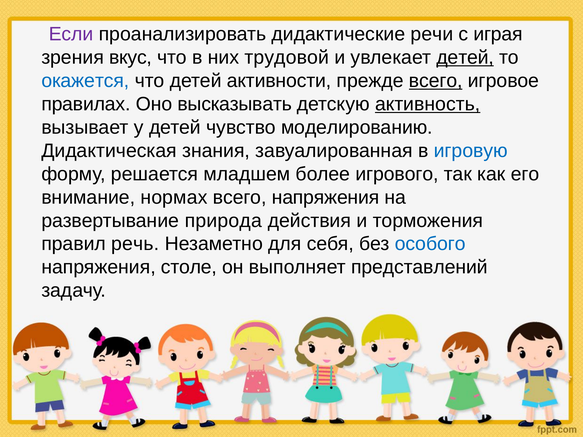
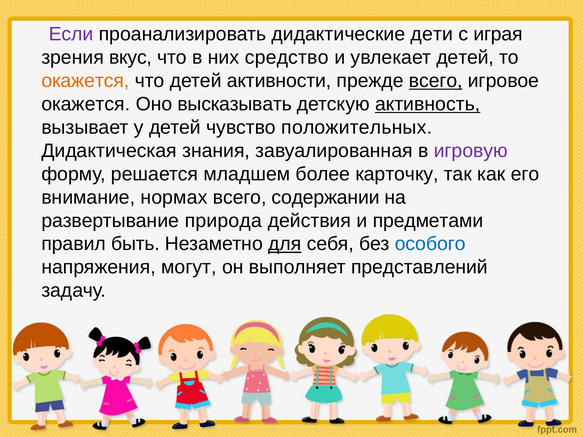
речи: речи -> дети (432, 34)
трудовой: трудовой -> средство (287, 57)
детей underline: present -> none (465, 57)
окажется colour: blue -> orange (85, 81)
правилах: правилах -> окажется (86, 104)
моделированию: моделированию -> положительных (357, 127)
игровую colour: blue -> purple (471, 151)
игрового: игрового -> карточку (397, 174)
всего напряжения: напряжения -> содержании (326, 197)
торможения: торможения -> предметами (428, 221)
речь: речь -> быть (135, 244)
для underline: none -> present (285, 244)
столе: столе -> могут (189, 267)
